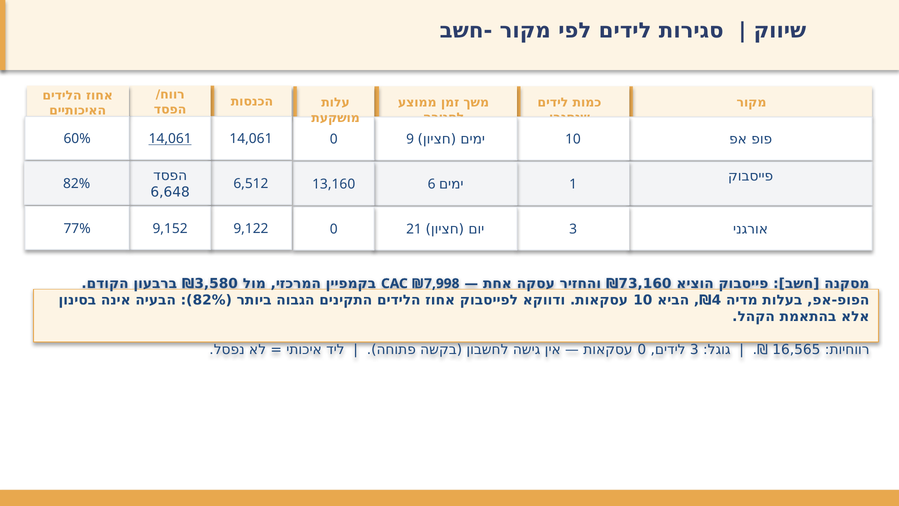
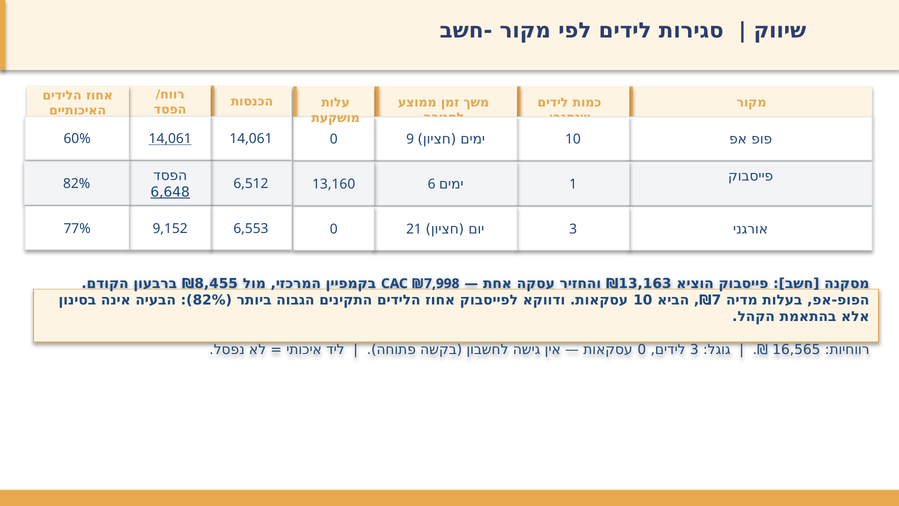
6,648 underline: none -> present (170, 192)
9,122: 9,122 -> 6,553 (251, 229)
₪3,580: ₪3,580 -> ₪8,455 (210, 283)
₪73,160: ₪73,160 -> ₪13,163 (639, 283)
₪4: ₪4 -> ₪7 (710, 300)
